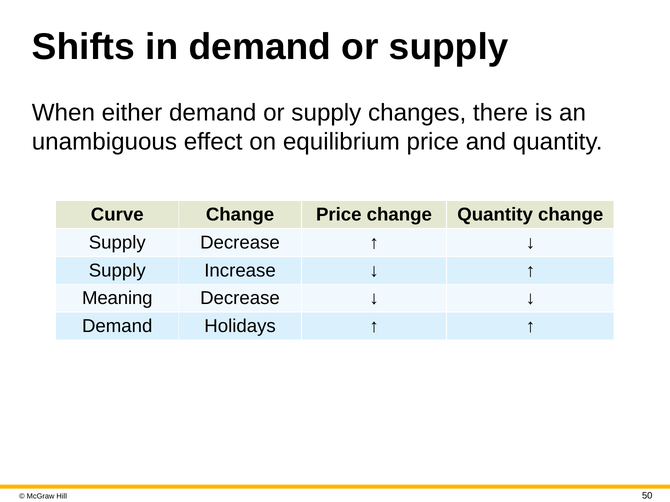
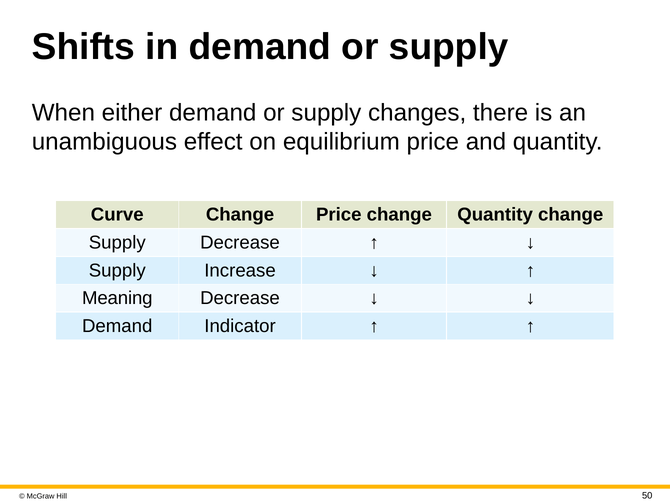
Holidays: Holidays -> Indicator (240, 326)
